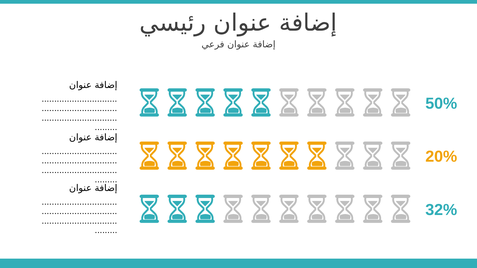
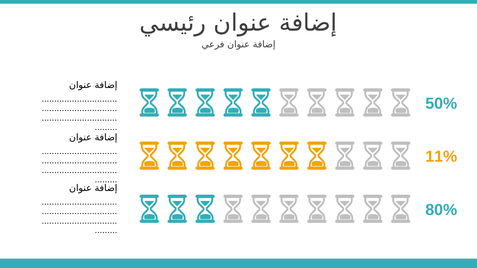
20%: 20% -> 11% (441, 157)
32%: 32% -> 80% (441, 210)
